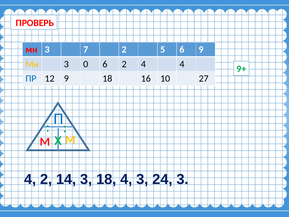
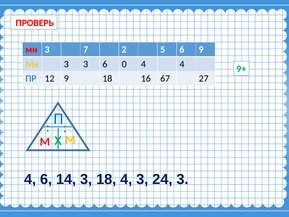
3 0: 0 -> 3 (86, 64)
6 2: 2 -> 0 (124, 64)
10: 10 -> 67 (165, 78)
4 2: 2 -> 6 (46, 179)
